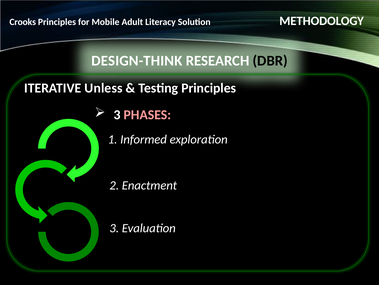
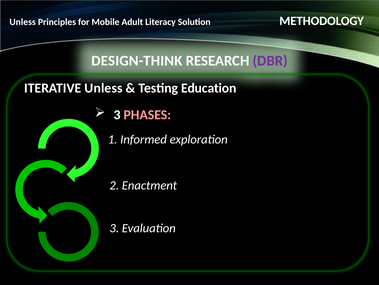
Crooks: Crooks -> Unless (23, 22)
DBR colour: black -> purple (270, 61)
Testing Principles: Principles -> Education (209, 88)
